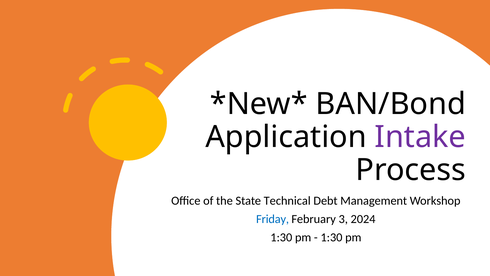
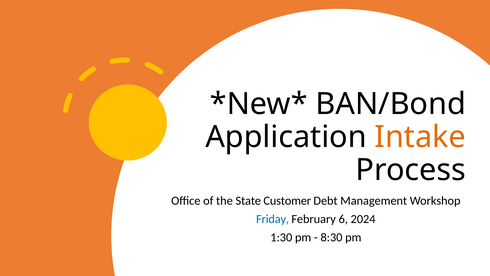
Intake colour: purple -> orange (420, 137)
Technical: Technical -> Customer (287, 201)
3: 3 -> 6 (343, 219)
1:30: 1:30 -> 8:30 (331, 237)
